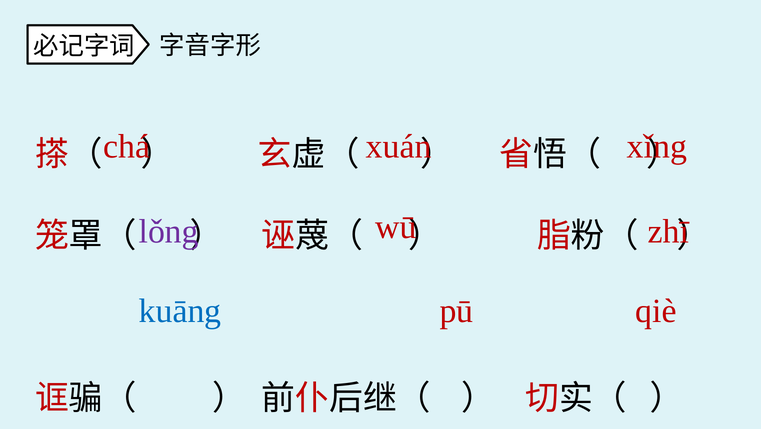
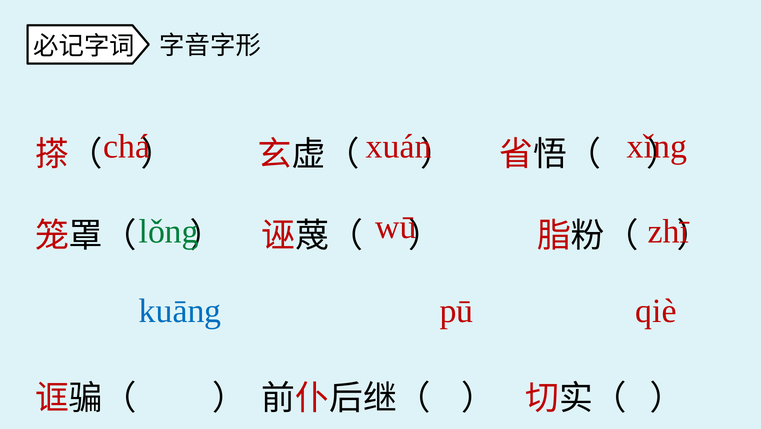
lǒng colour: purple -> green (169, 232)
